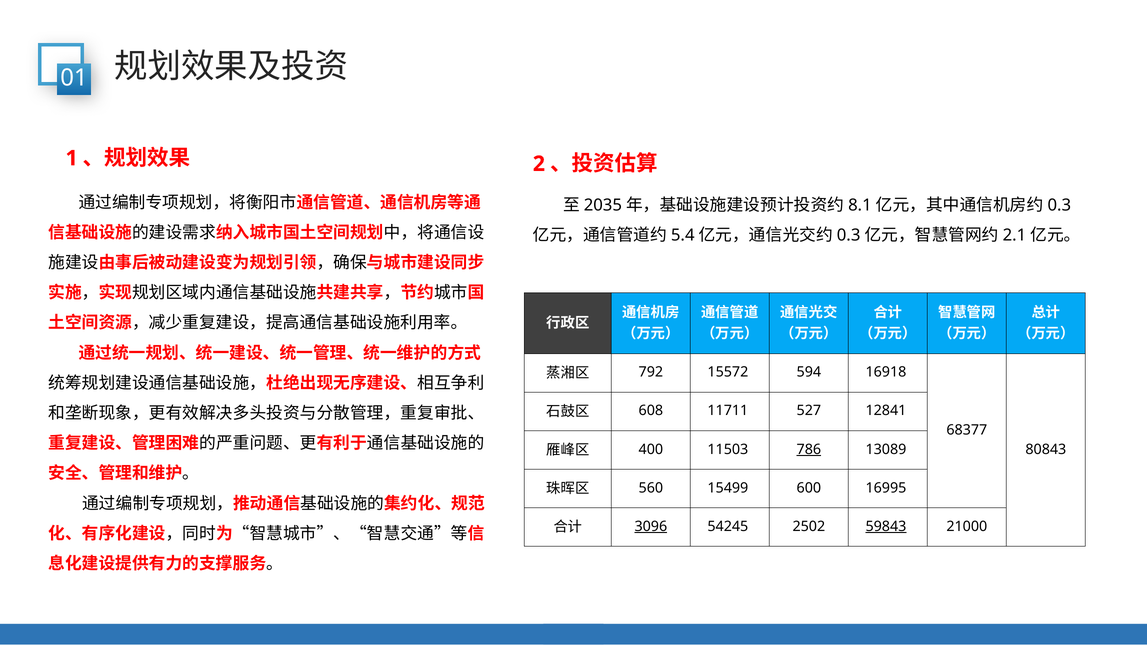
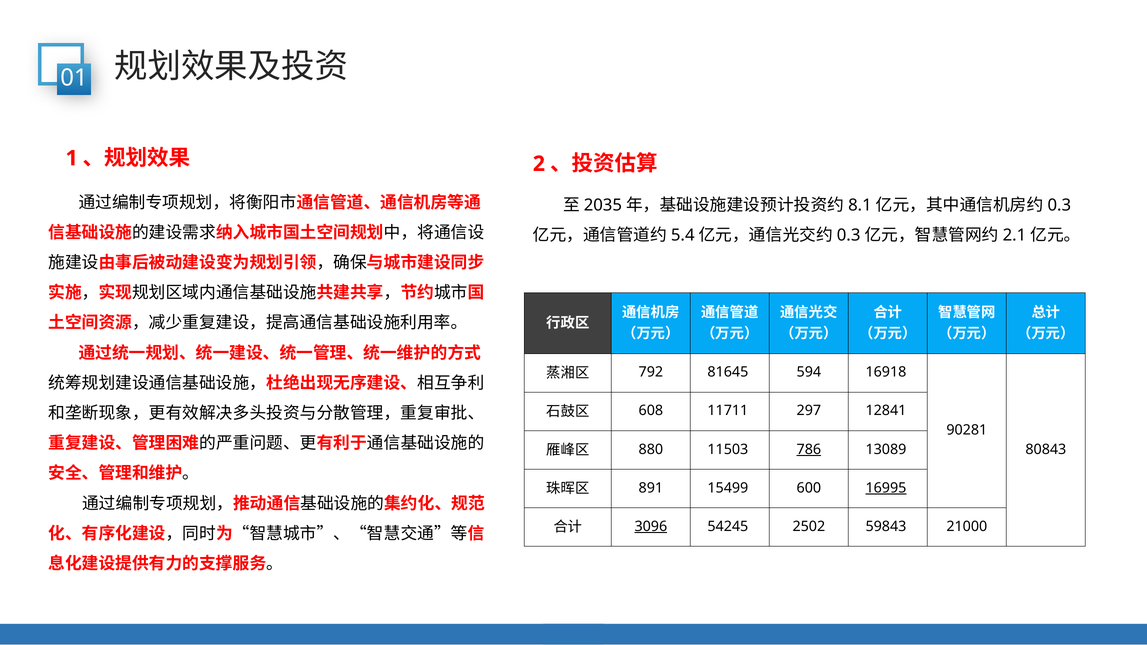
15572: 15572 -> 81645 (728, 372)
527: 527 -> 297 (809, 411)
68377: 68377 -> 90281 (967, 430)
400: 400 -> 880 (651, 449)
560: 560 -> 891 (651, 488)
16995 underline: none -> present (886, 488)
59843 underline: present -> none (886, 526)
